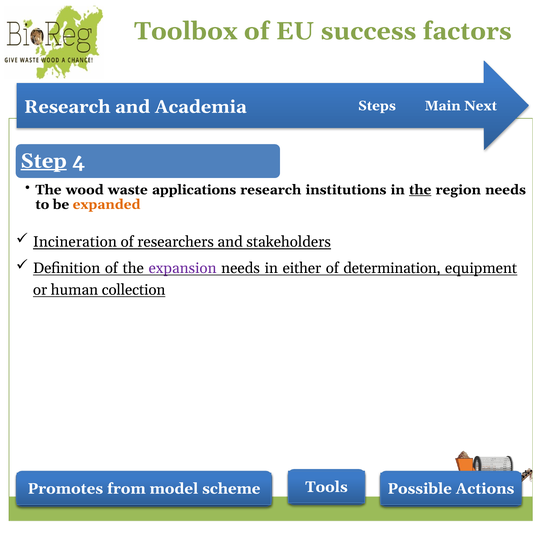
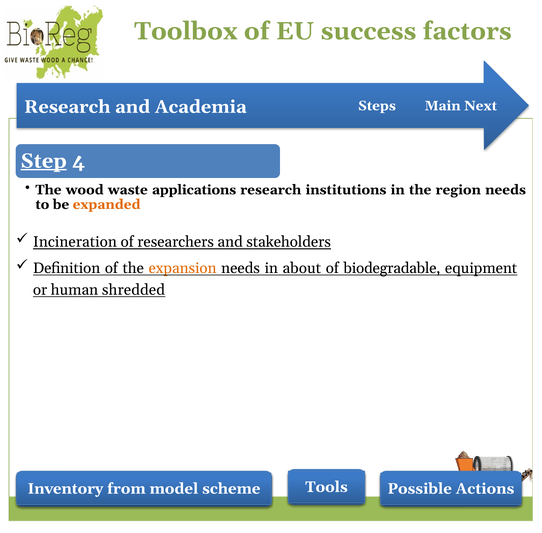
the underline: present -> none (420, 190)
expansion colour: purple -> orange (183, 268)
either: either -> about (302, 268)
determination: determination -> biodegradable (392, 268)
collection: collection -> shredded (133, 290)
Promotes: Promotes -> Inventory (65, 489)
